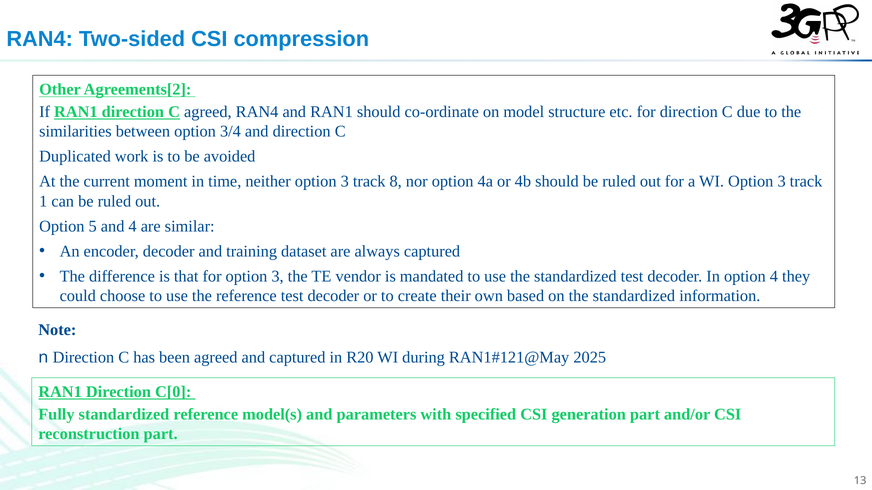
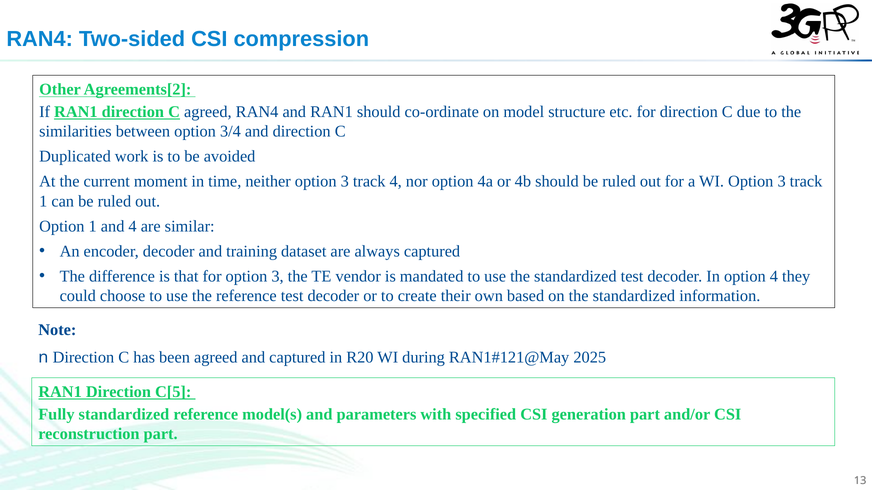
track 8: 8 -> 4 (396, 182)
Option 5: 5 -> 1 (93, 226)
C[0: C[0 -> C[5 (173, 392)
